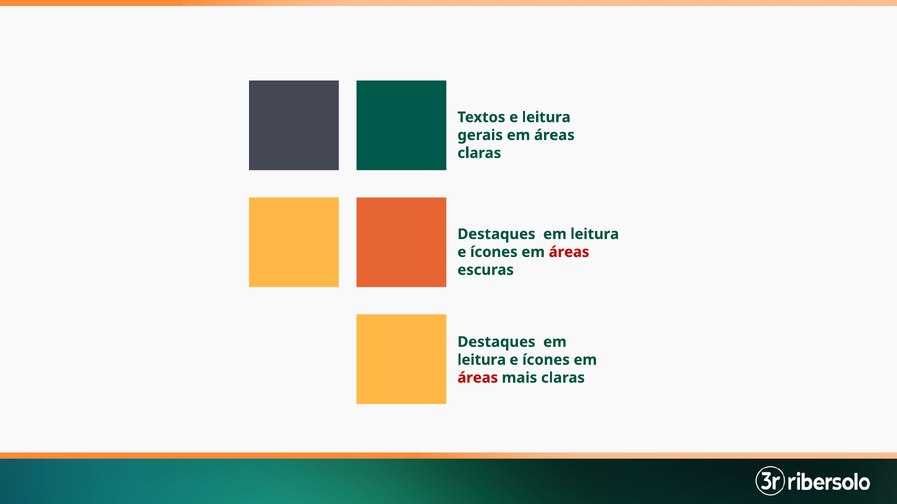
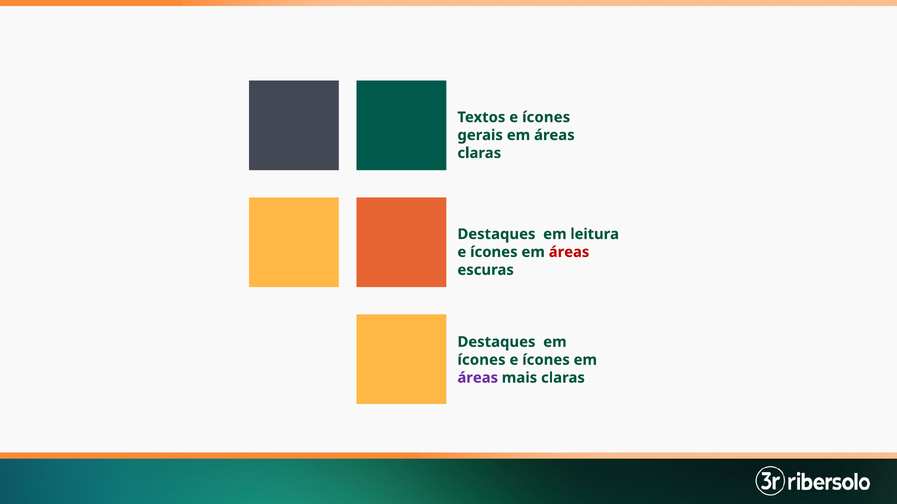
Textos e leitura: leitura -> ícones (546, 117)
leitura: leitura -> ícones (481, 360)
áreas colour: red -> purple (478, 378)
